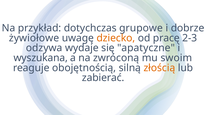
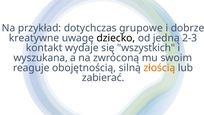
żywiołowe: żywiołowe -> kreatywne (34, 38)
dziecko colour: orange -> black (116, 38)
pracę: pracę -> jedną (166, 38)
odzywa: odzywa -> kontakt (44, 48)
apatyczne: apatyczne -> wszystkich (146, 48)
